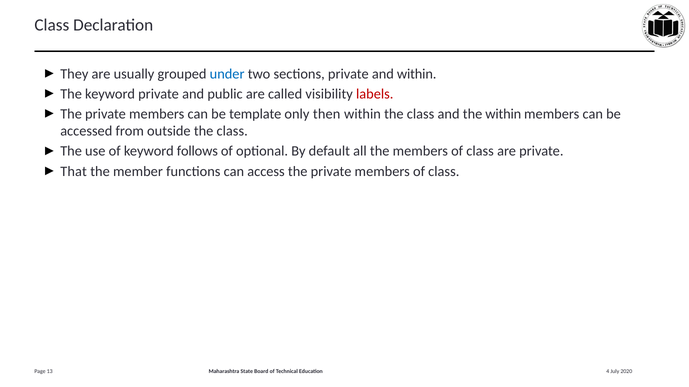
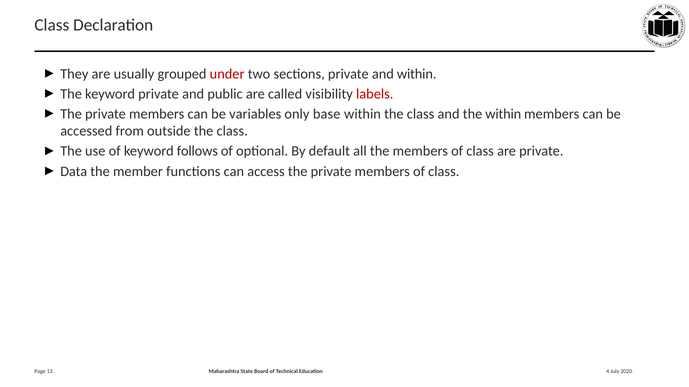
under colour: blue -> red (227, 74)
template: template -> variables (255, 114)
then: then -> base (327, 114)
That: That -> Data (74, 171)
